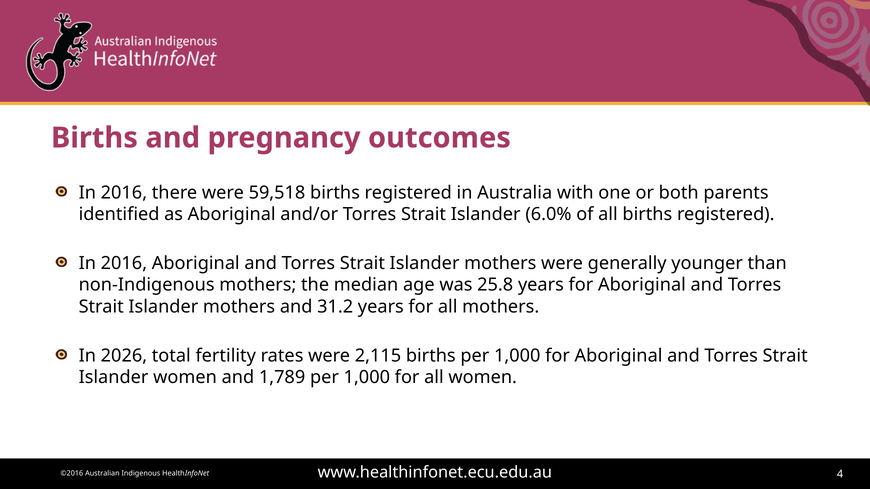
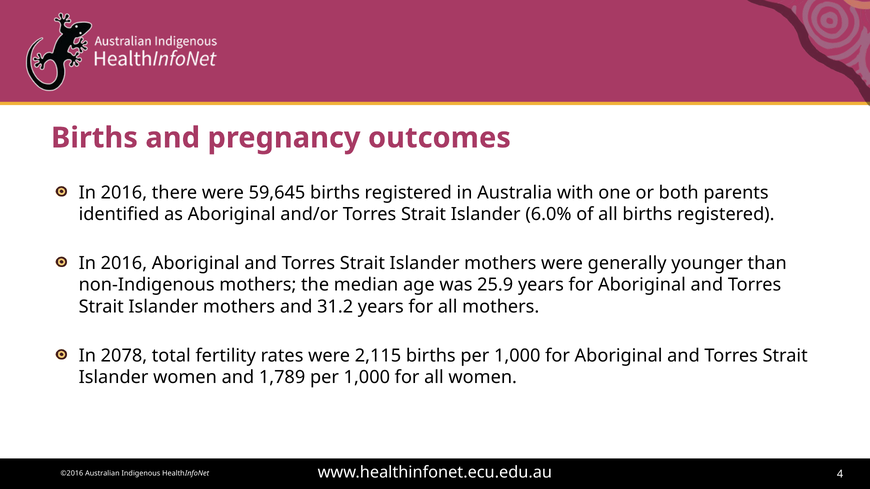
59,518: 59,518 -> 59,645 (277, 193)
25.8: 25.8 -> 25.9 (495, 285)
2026: 2026 -> 2078 (124, 356)
